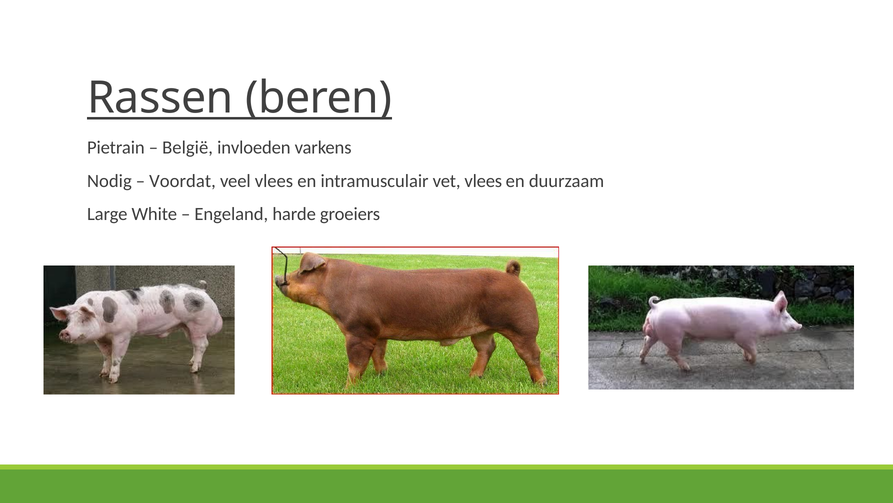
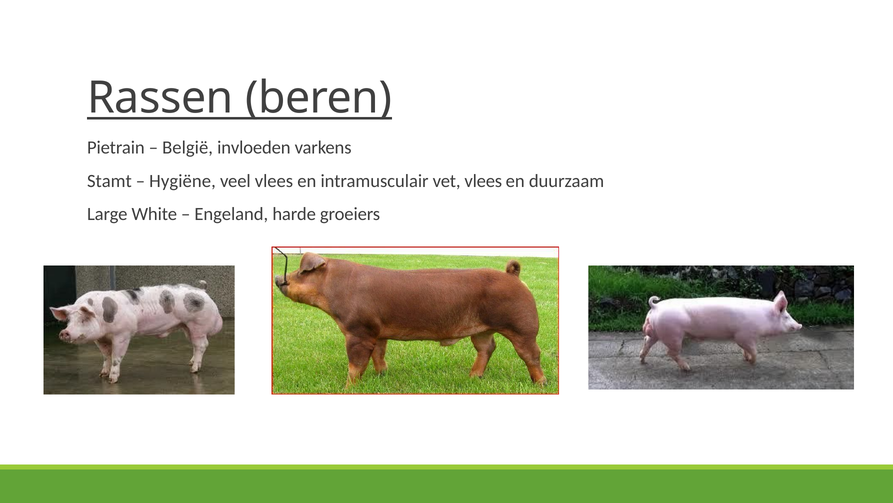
Nodig: Nodig -> Stamt (109, 181)
Voordat: Voordat -> Hygiëne (183, 181)
